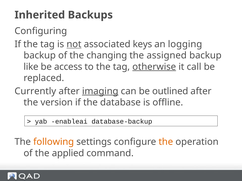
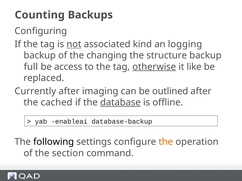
Inherited: Inherited -> Counting (40, 15)
keys: keys -> kind (142, 44)
assigned: assigned -> structure (167, 56)
like: like -> full (31, 67)
call: call -> like (194, 67)
imaging underline: present -> none (100, 91)
version: version -> cached (57, 103)
database underline: none -> present (120, 103)
following colour: orange -> black (54, 142)
applied: applied -> section (68, 154)
